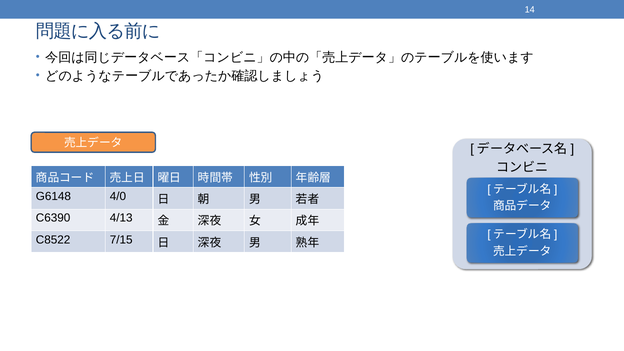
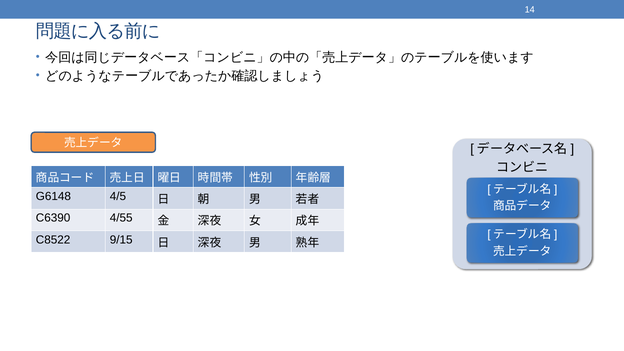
4/0: 4/0 -> 4/5 (118, 196)
4/13: 4/13 -> 4/55 (121, 218)
7/15: 7/15 -> 9/15 (121, 240)
